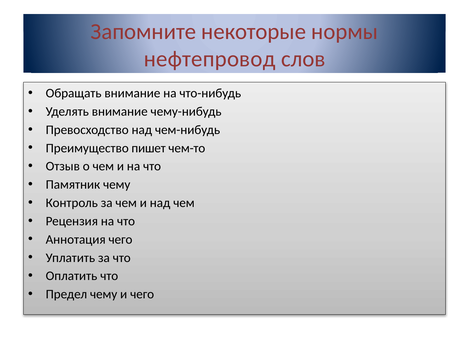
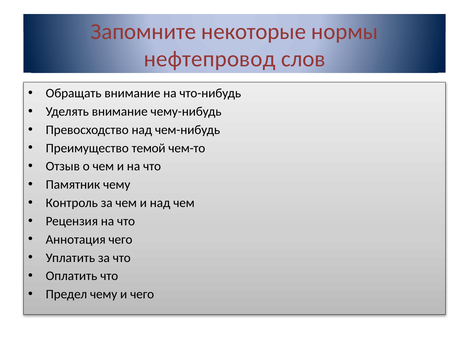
пишет: пишет -> темой (149, 148)
